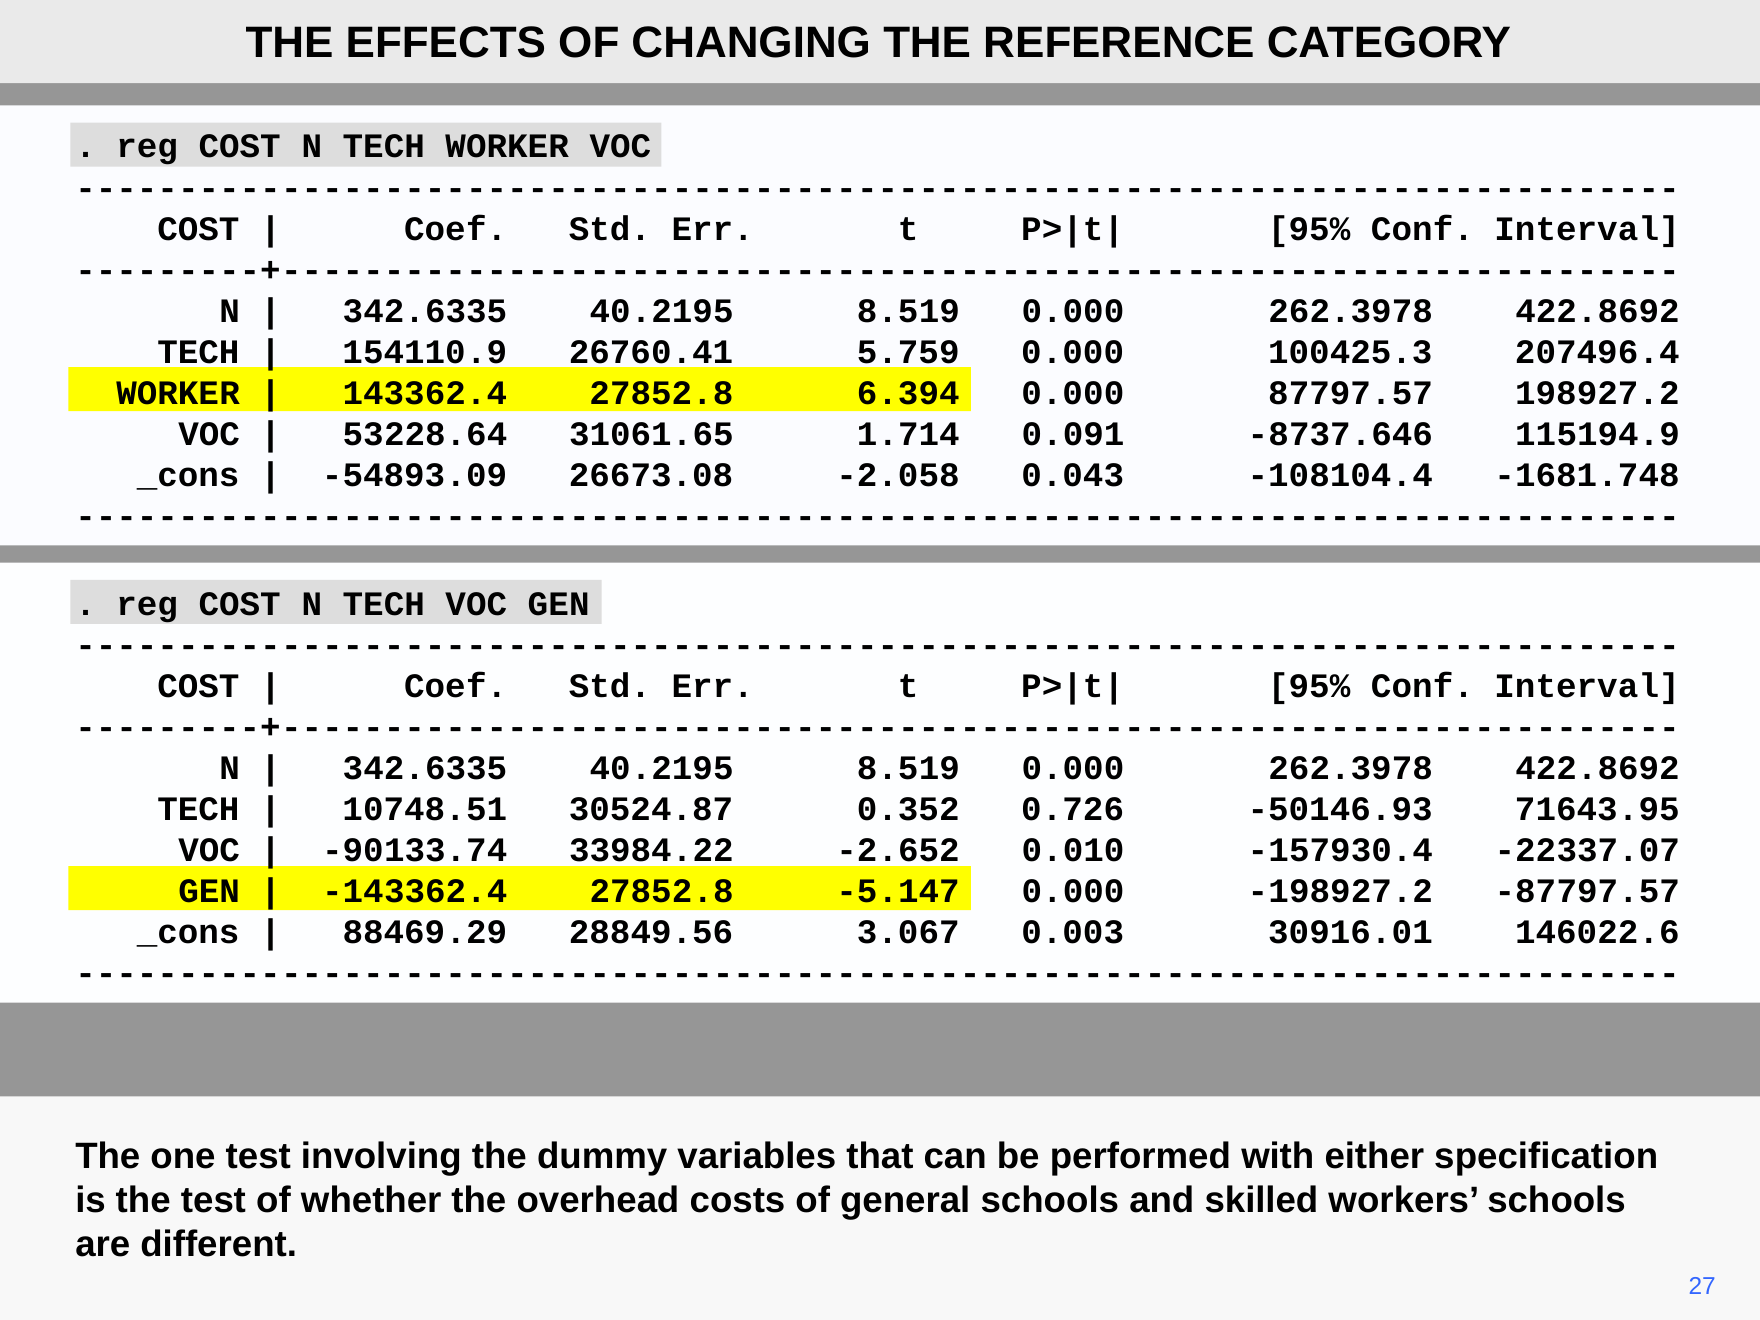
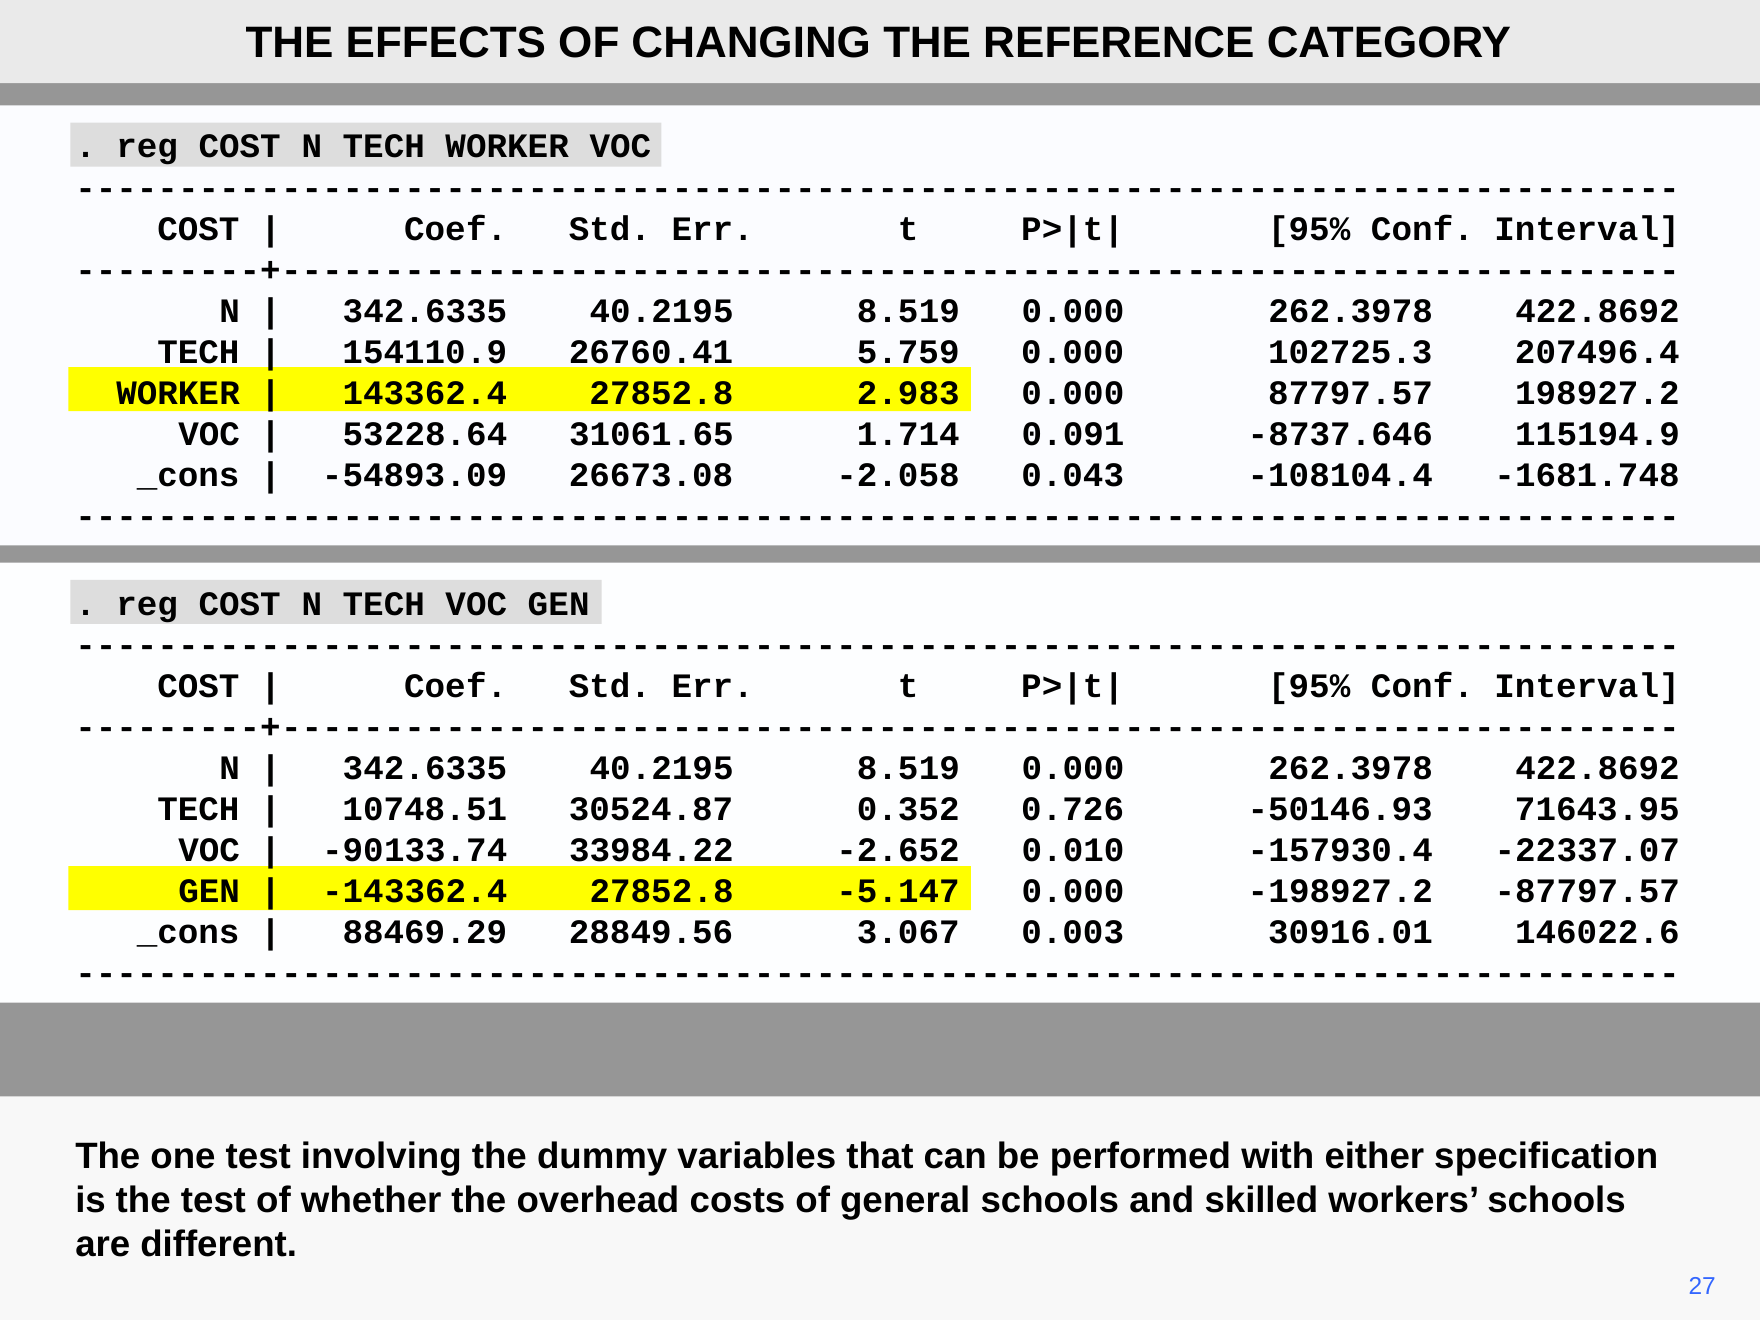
100425.3: 100425.3 -> 102725.3 (1350, 352)
6.394: 6.394 -> 2.983 (908, 393)
